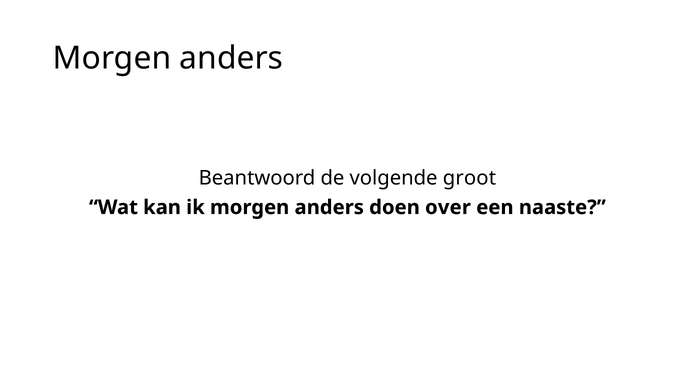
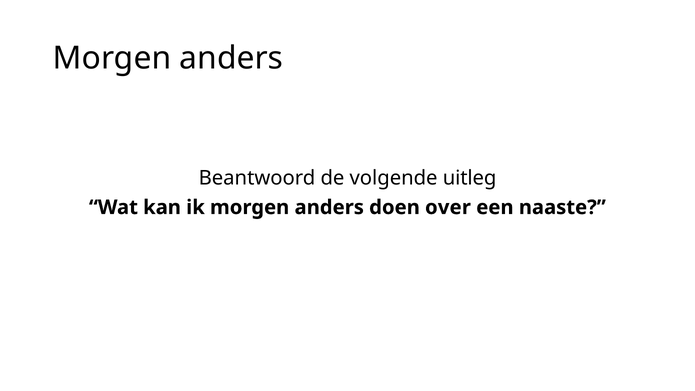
groot: groot -> uitleg (470, 178)
